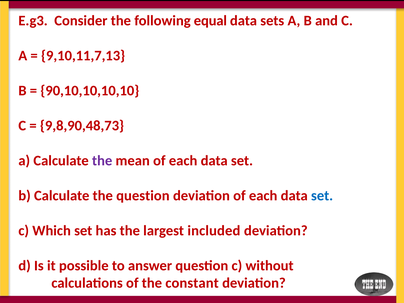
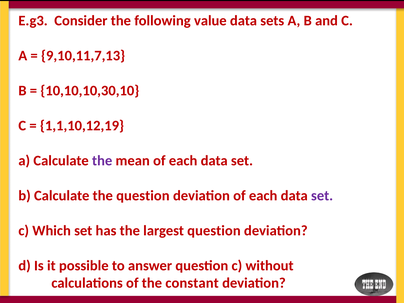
equal: equal -> value (210, 21)
90,10,10,10,10: 90,10,10,10,10 -> 10,10,10,30,10 (90, 91)
9,8,90,48,73: 9,8,90,48,73 -> 1,1,10,12,19 (82, 126)
set colour: blue -> purple (322, 196)
largest included: included -> question (214, 231)
